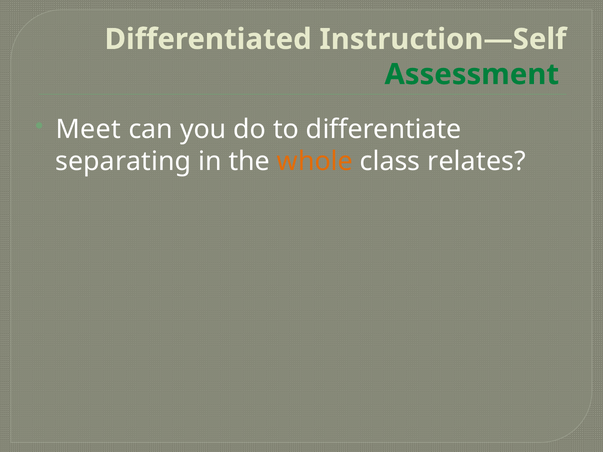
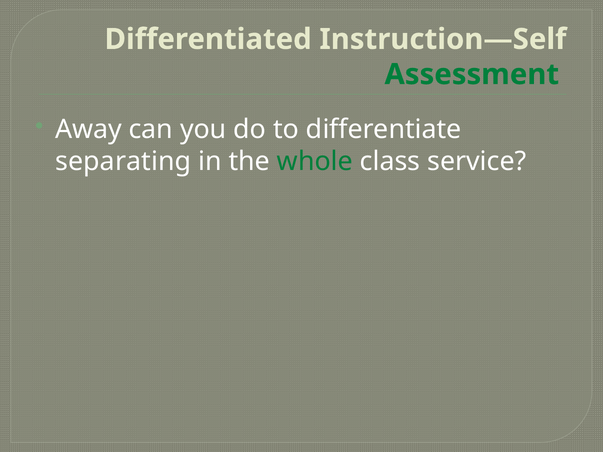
Meet: Meet -> Away (89, 129)
whole colour: orange -> green (315, 162)
relates: relates -> service (477, 162)
